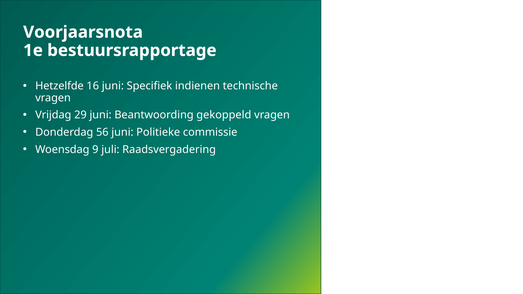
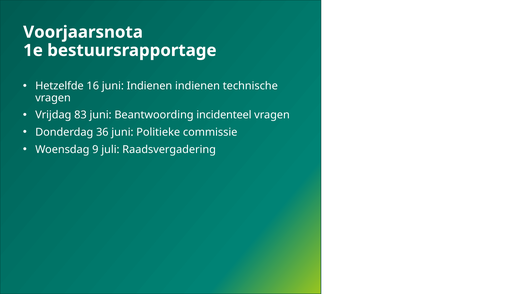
juni Specifiek: Specifiek -> Indienen (149, 86)
29: 29 -> 83 (80, 115)
gekoppeld: gekoppeld -> incidenteel (224, 115)
56: 56 -> 36 (102, 132)
